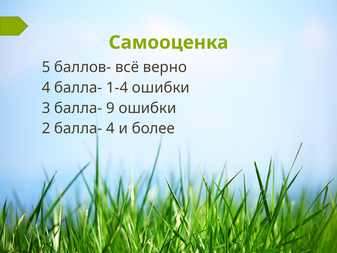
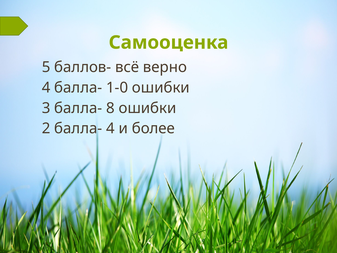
1-4: 1-4 -> 1-0 (117, 88)
9: 9 -> 8 (110, 108)
